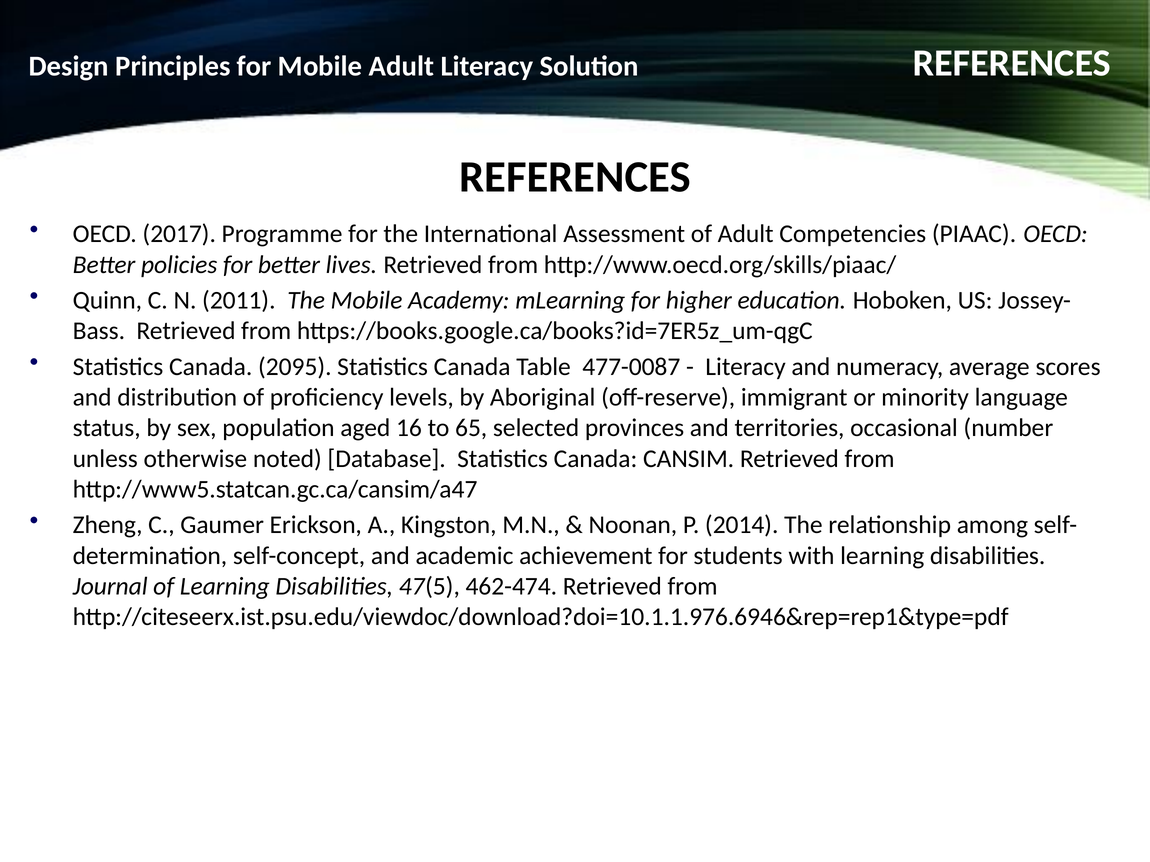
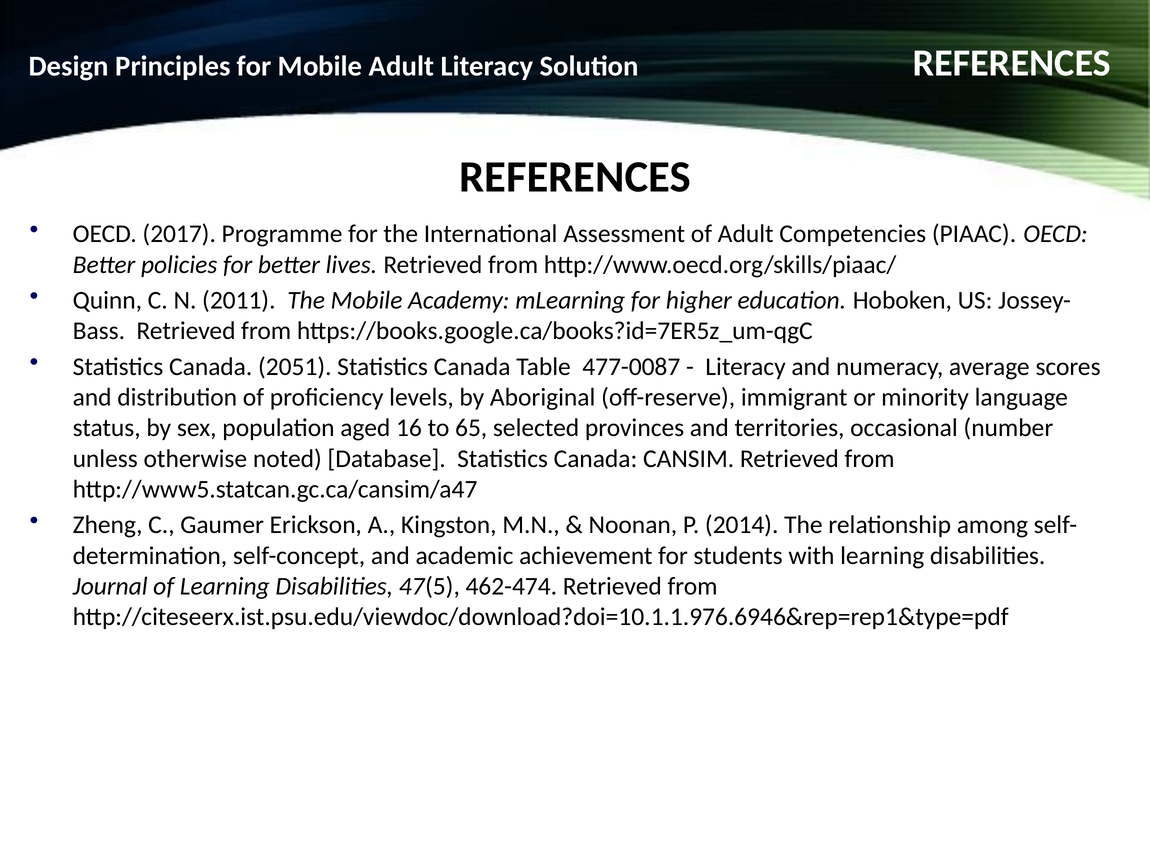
2095: 2095 -> 2051 (295, 367)
